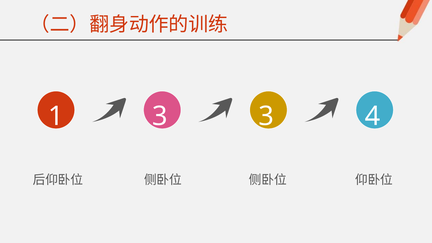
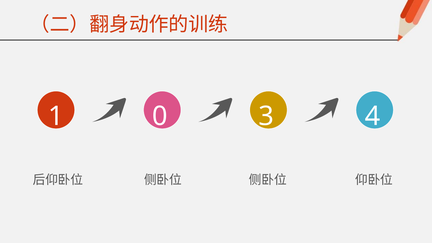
1 3: 3 -> 0 (160, 116)
